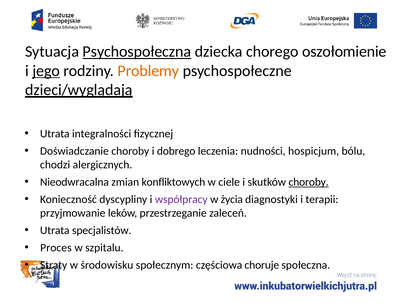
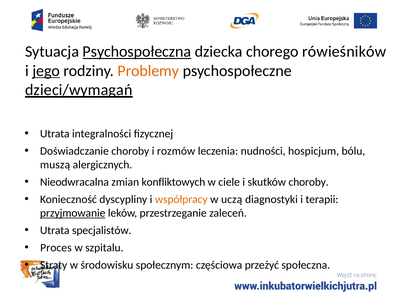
oszołomienie: oszołomienie -> rówieśników (344, 52)
dzieci/wyglądają: dzieci/wyglądają -> dzieci/wymagań (79, 90)
dobrego: dobrego -> rozmów (176, 151)
chodzi: chodzi -> muszą (55, 165)
choroby underline: present -> none (309, 182)
współpracy colour: purple -> orange (181, 200)
życia: życia -> uczą (232, 200)
przyjmowanie underline: none -> present (73, 213)
choruje: choruje -> przeżyć (262, 265)
